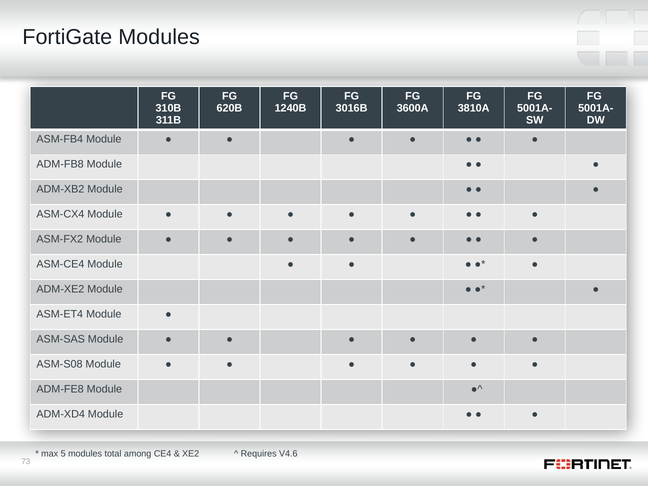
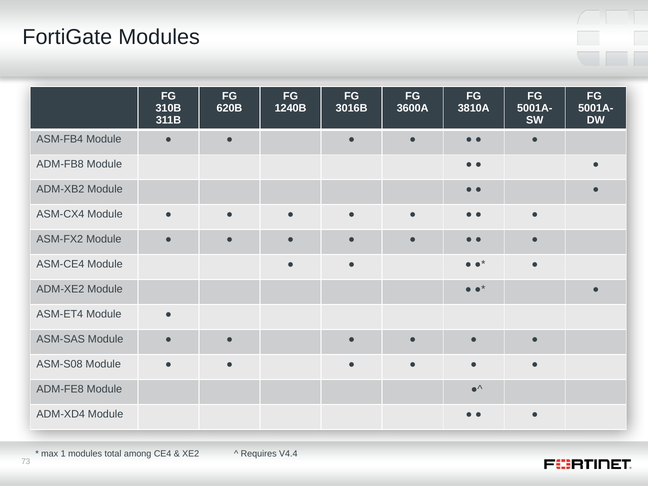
5: 5 -> 1 (63, 454)
V4.6: V4.6 -> V4.4 (288, 454)
